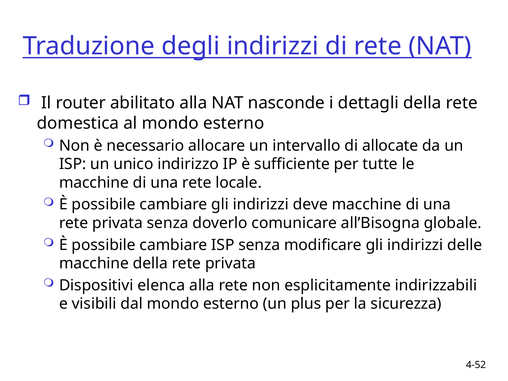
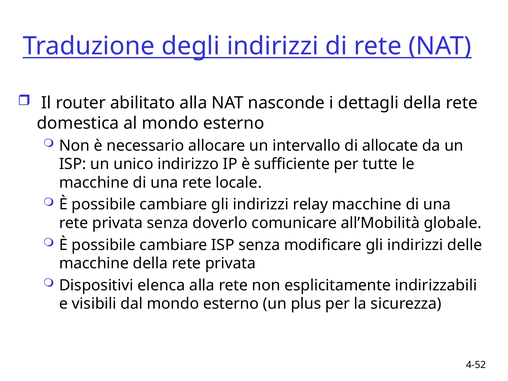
deve: deve -> relay (310, 205)
all’Bisogna: all’Bisogna -> all’Mobilità (380, 223)
